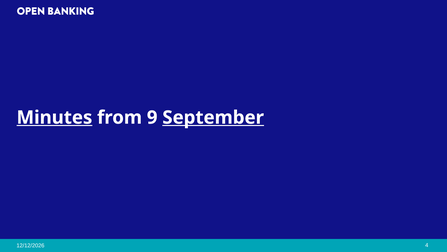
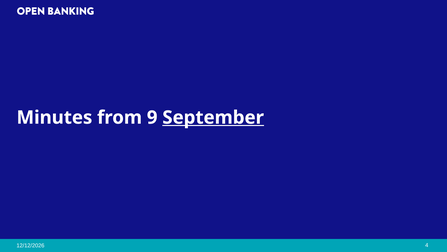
Minutes underline: present -> none (54, 117)
